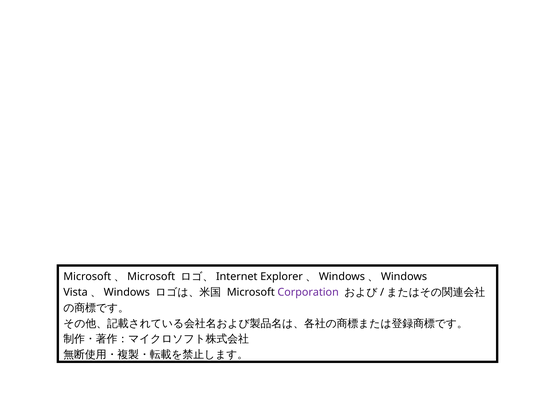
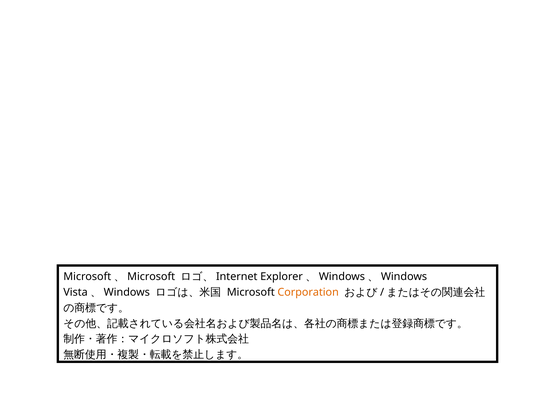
Corporation colour: purple -> orange (308, 292)
